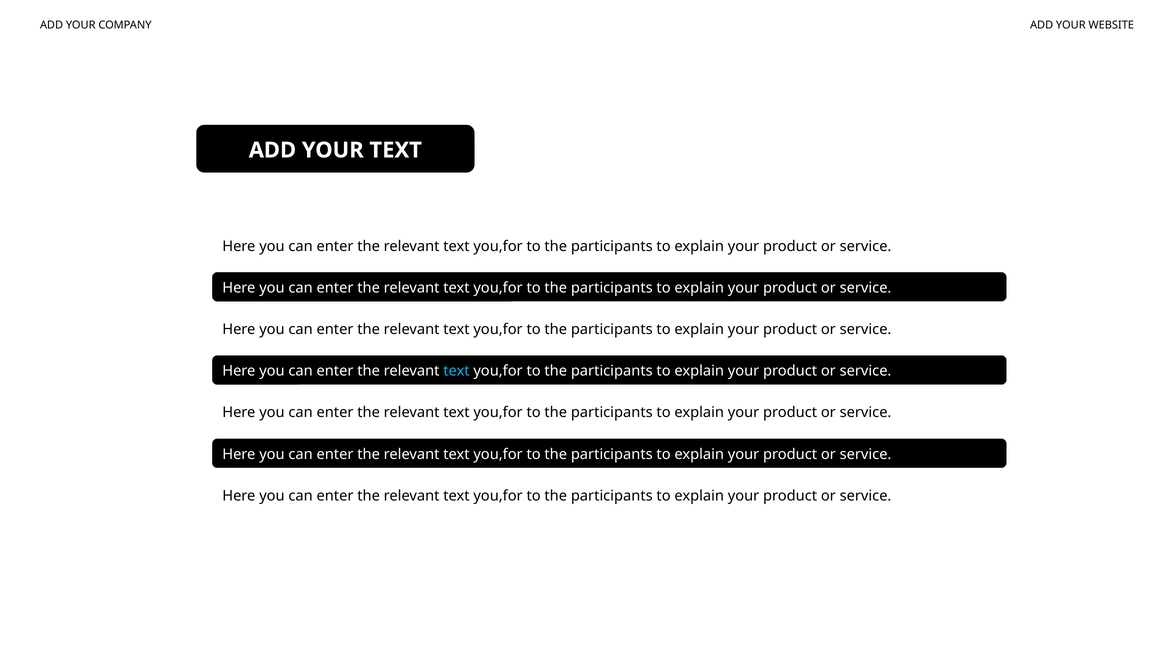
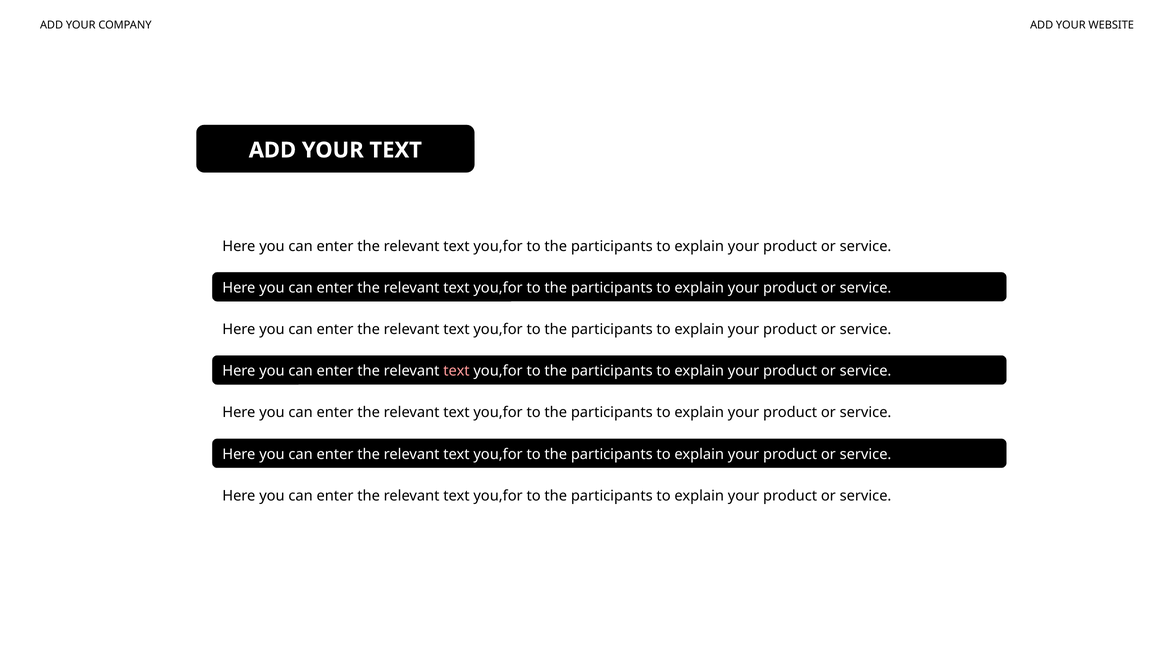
text colour: light blue -> pink (456, 371)
